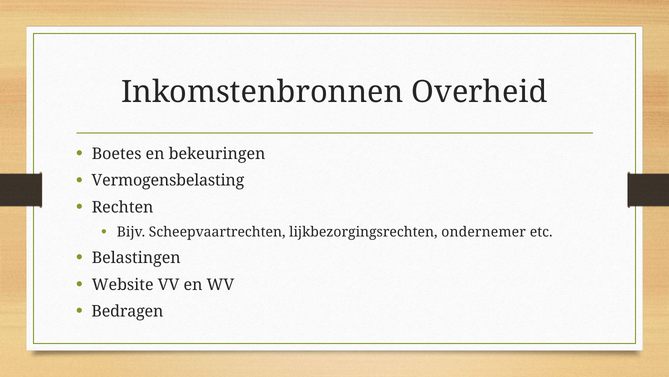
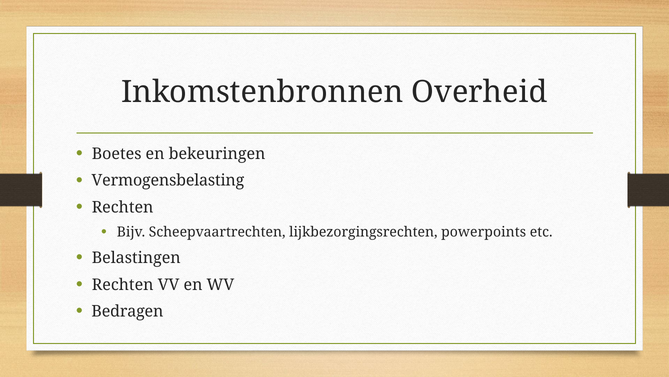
ondernemer: ondernemer -> powerpoints (484, 232)
Website: Website -> Rechten (123, 284)
